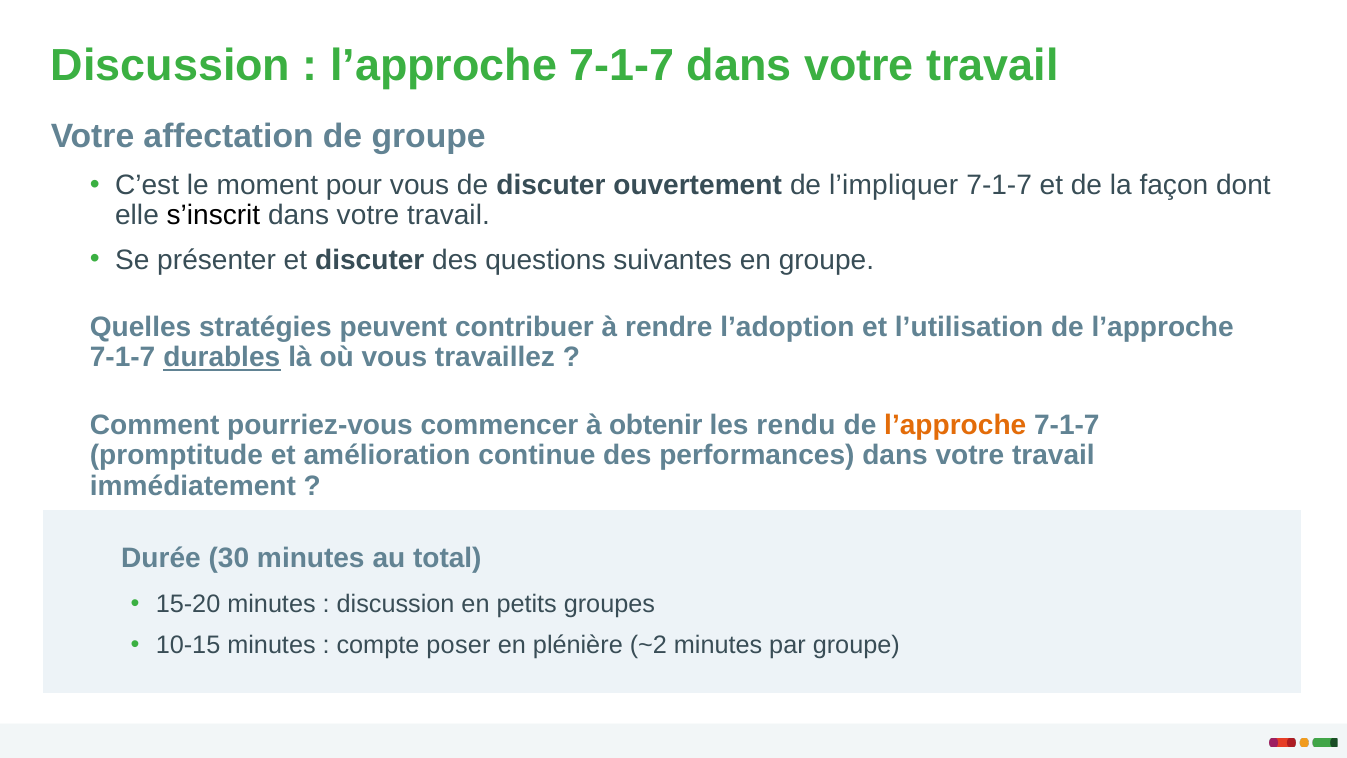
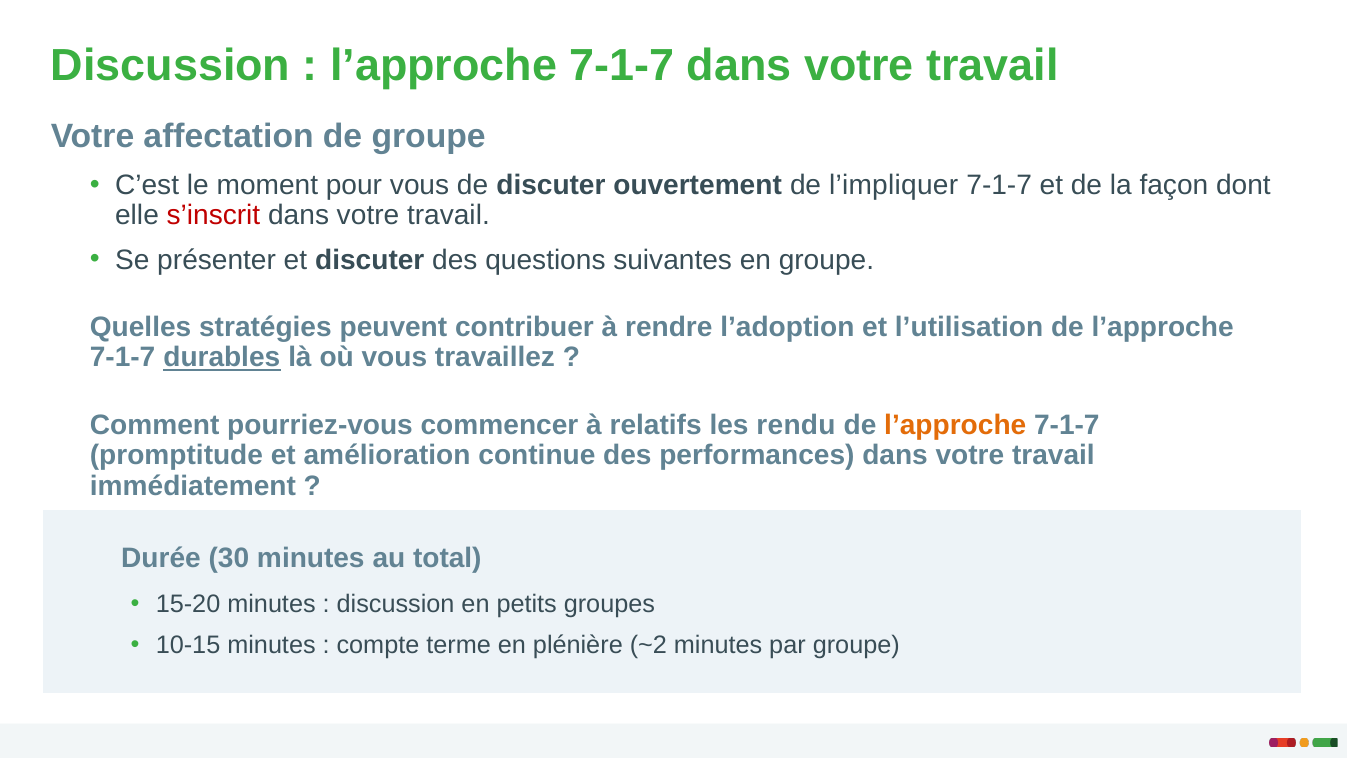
s’inscrit colour: black -> red (213, 215)
obtenir: obtenir -> relatifs (656, 425)
poser: poser -> terme (459, 645)
